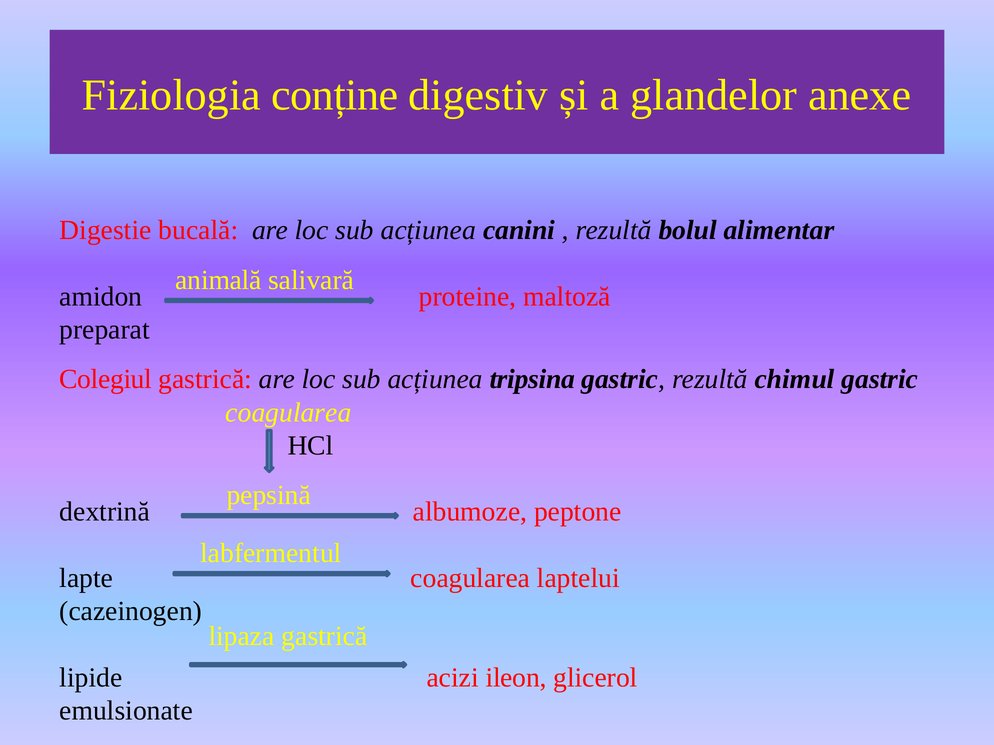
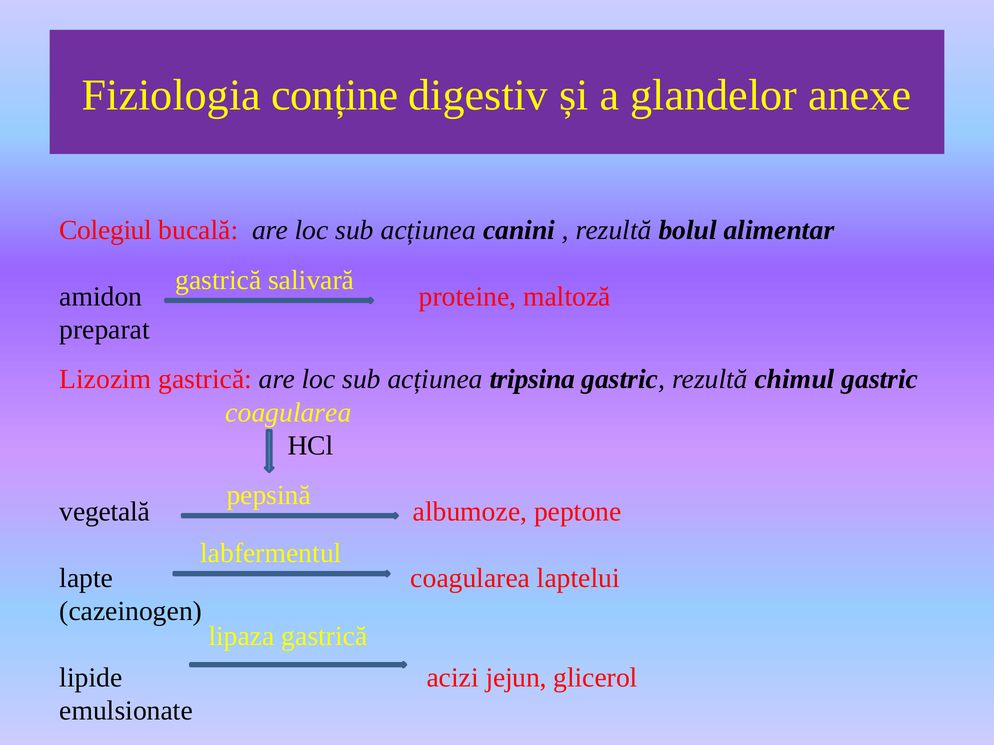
Digestie: Digestie -> Colegiul (106, 230)
animală: animală -> gastrică (218, 280)
Colegiul: Colegiul -> Lizozim (105, 380)
dextrină: dextrină -> vegetală (105, 512)
ileon: ileon -> jejun (516, 678)
